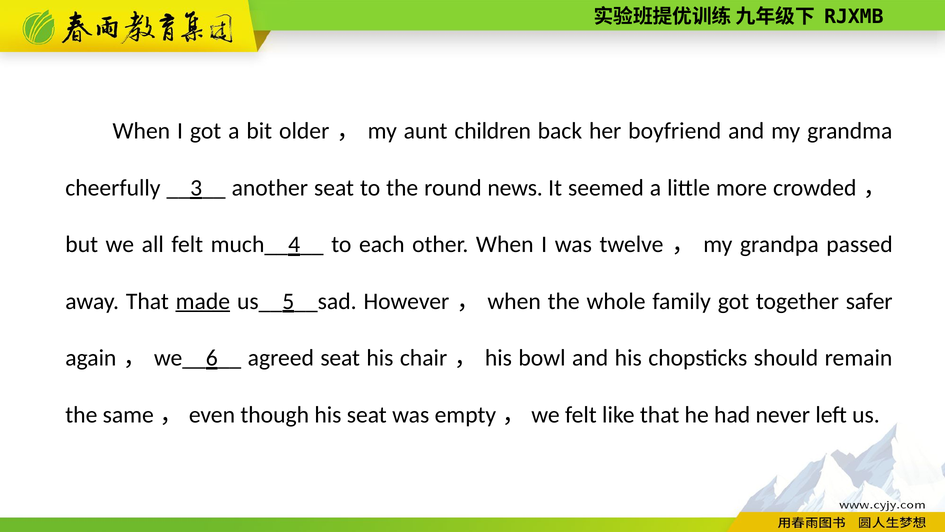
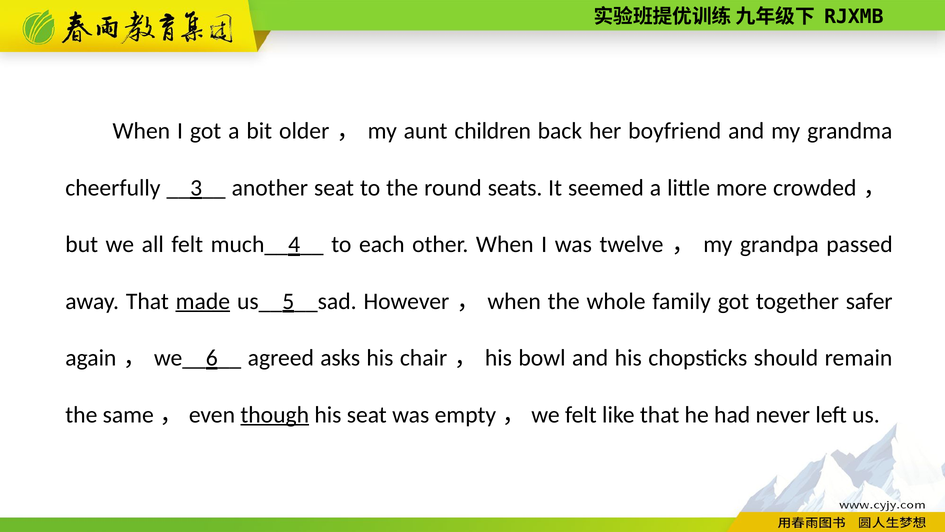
news: news -> seats (515, 188)
agreed seat: seat -> asks (340, 358)
though underline: none -> present (275, 414)
